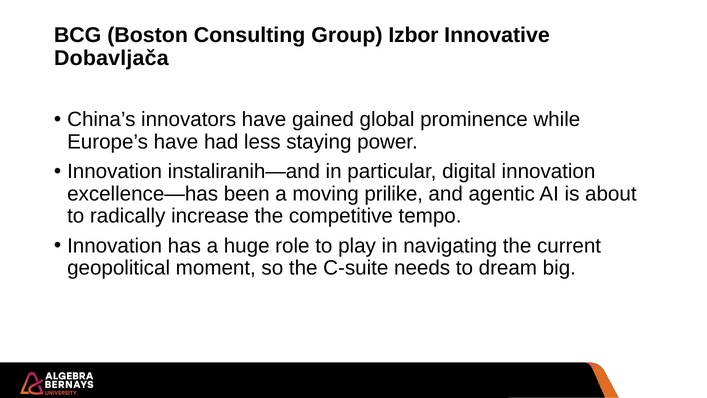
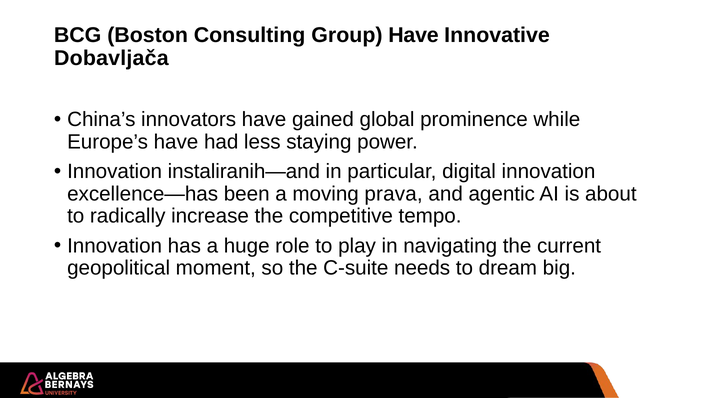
Group Izbor: Izbor -> Have (413, 35)
prilike: prilike -> prava (394, 194)
